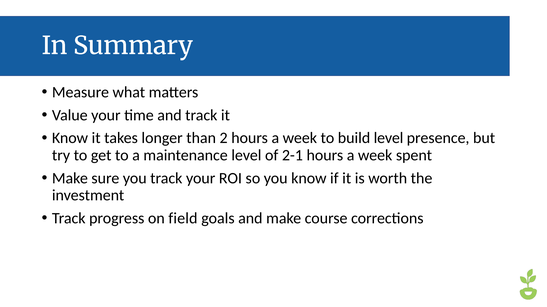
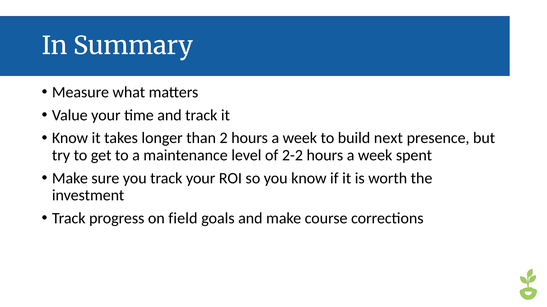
build level: level -> next (388, 138)
2-1: 2-1 -> 2-2 (292, 156)
